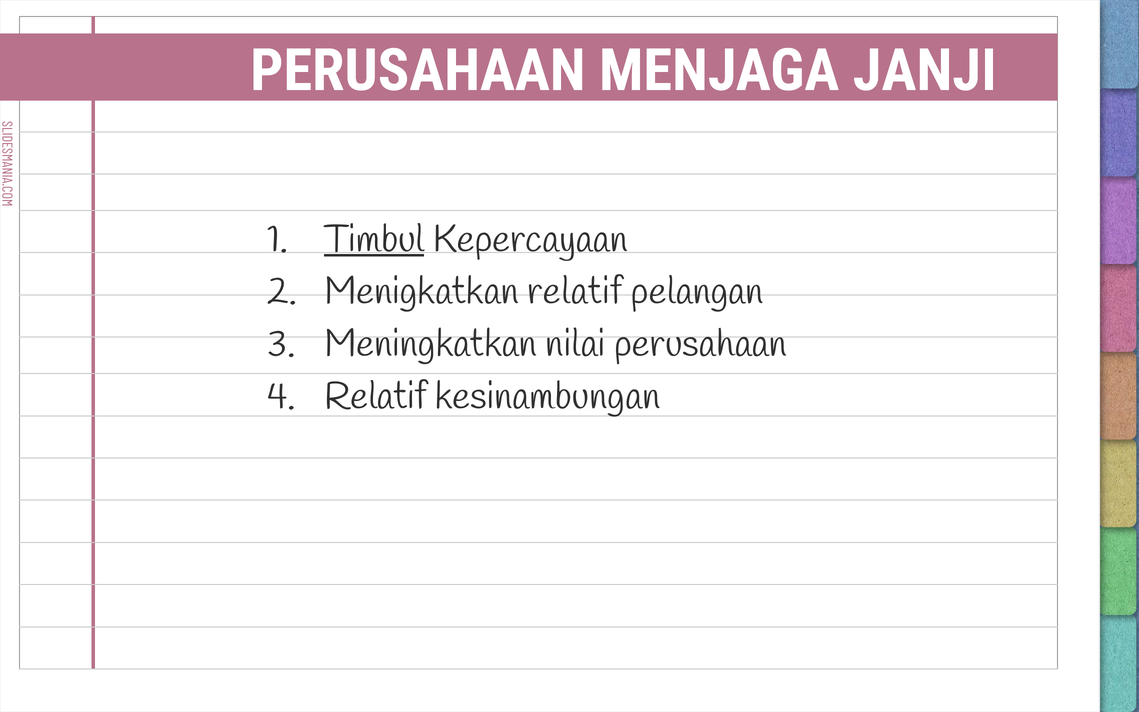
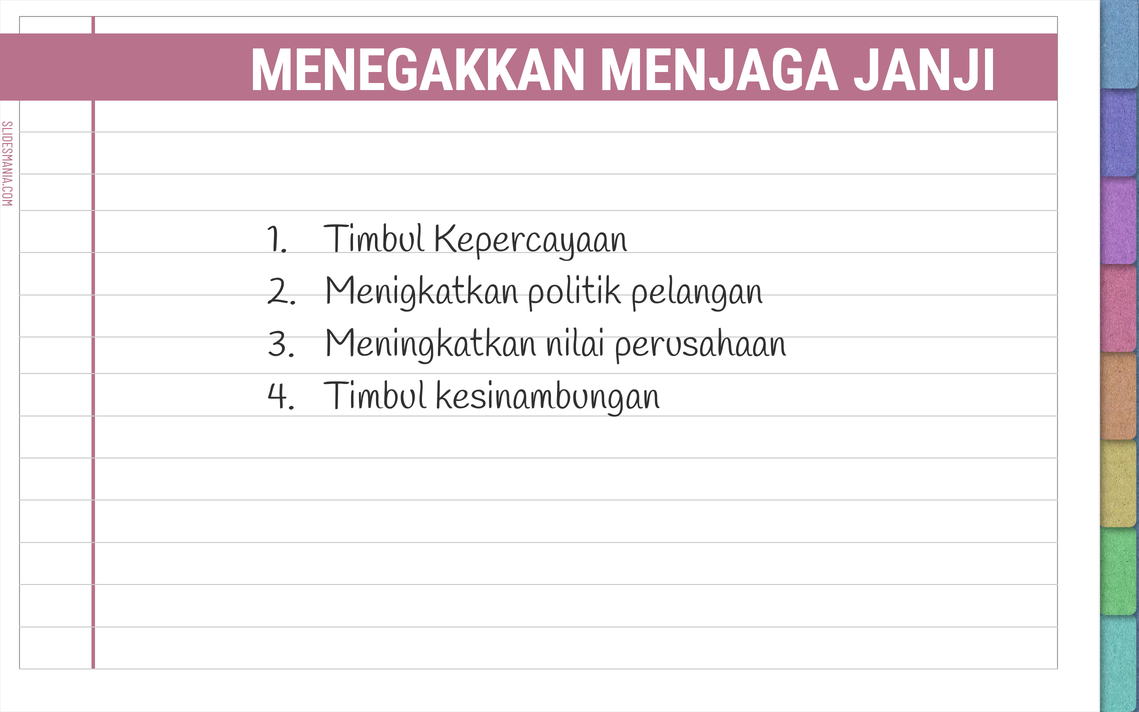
PERUSAHAAN: PERUSAHAAN -> MENEGAKKAN (418, 71)
Timbul underline: present -> none (374, 239)
Menigkatkan relatif: relatif -> politik (575, 291)
Relatif: Relatif -> Timbul (375, 396)
